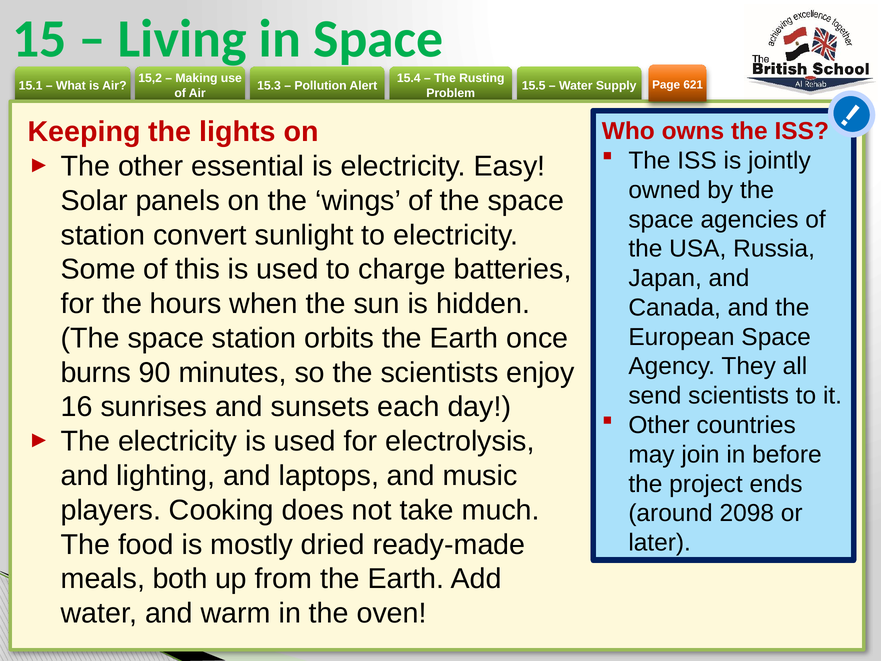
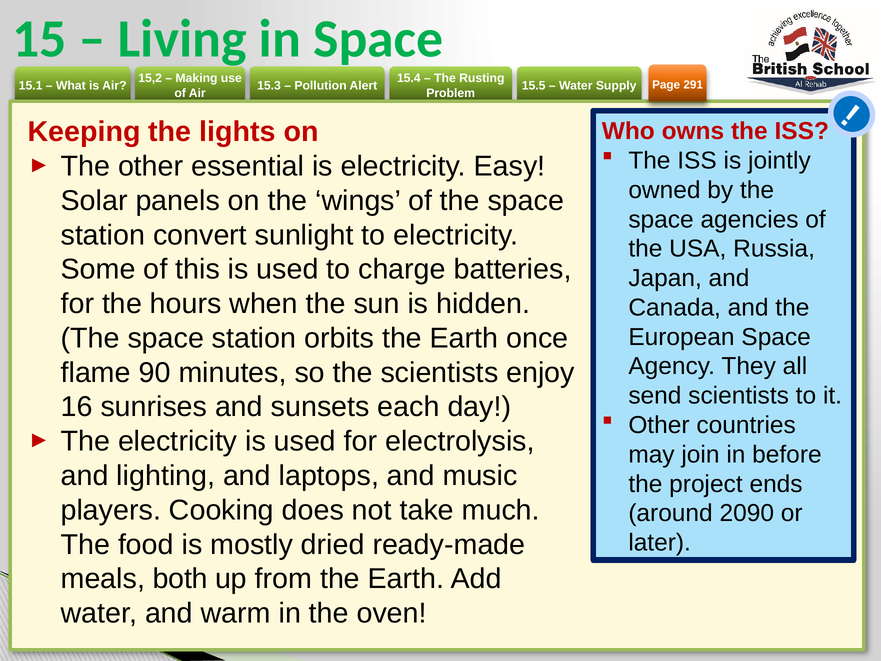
621: 621 -> 291 (693, 85)
burns: burns -> flame (96, 372)
2098: 2098 -> 2090 (747, 513)
